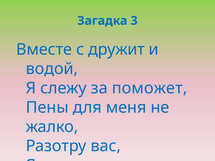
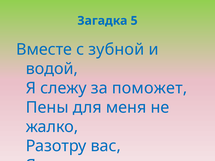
3: 3 -> 5 (134, 21)
дружит: дружит -> зубной (116, 49)
